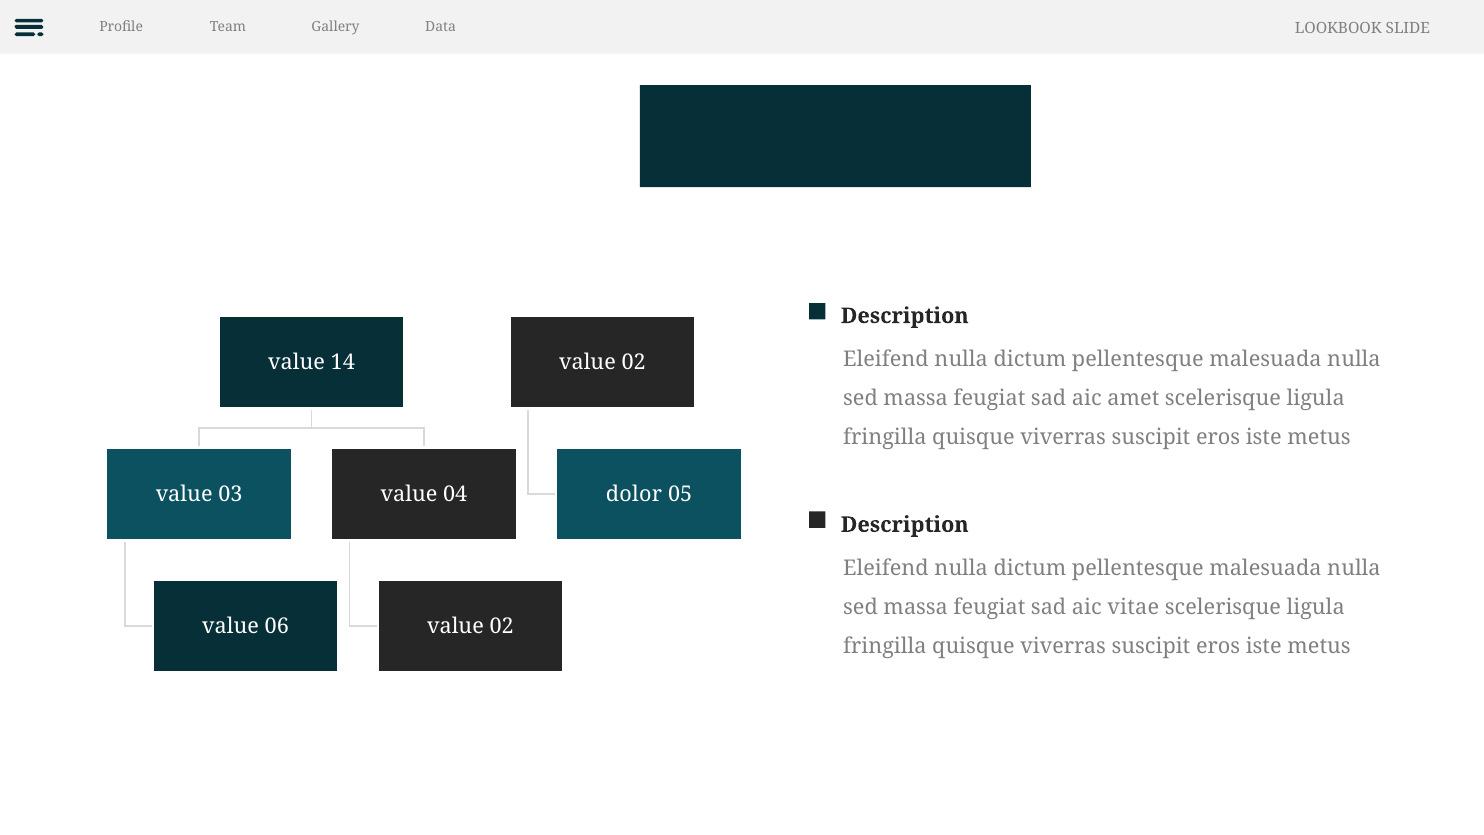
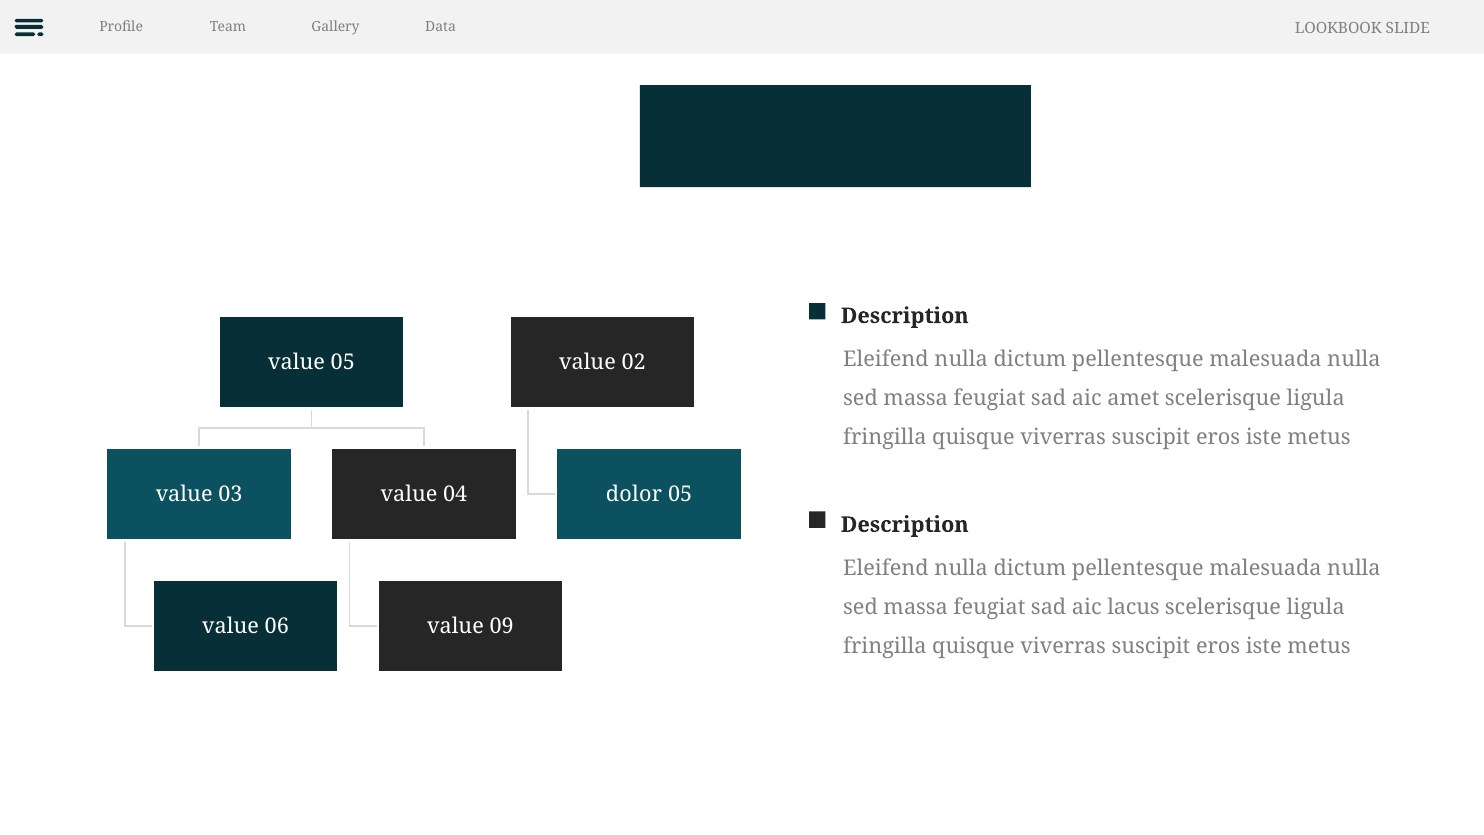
value 14: 14 -> 05 (343, 362)
vitae: vitae -> lacus (1133, 607)
02: 02 -> 09 (502, 626)
